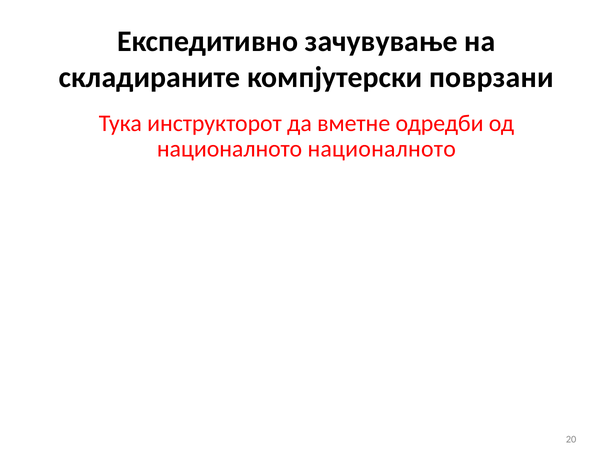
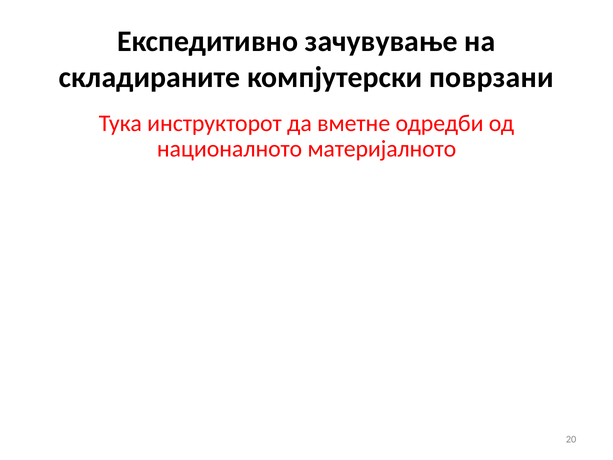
националното националното: националното -> материјалното (382, 149)
